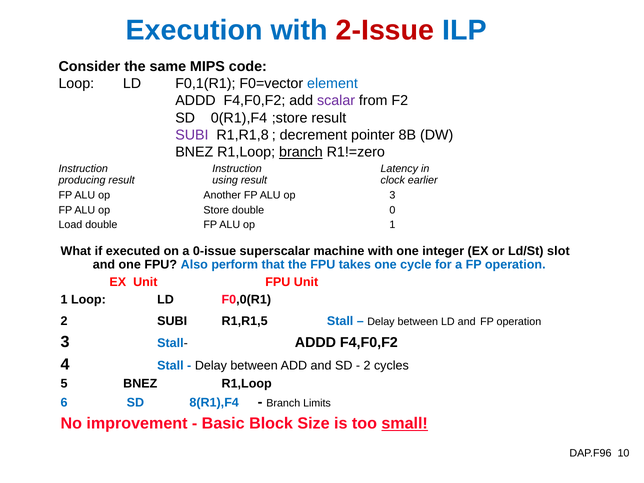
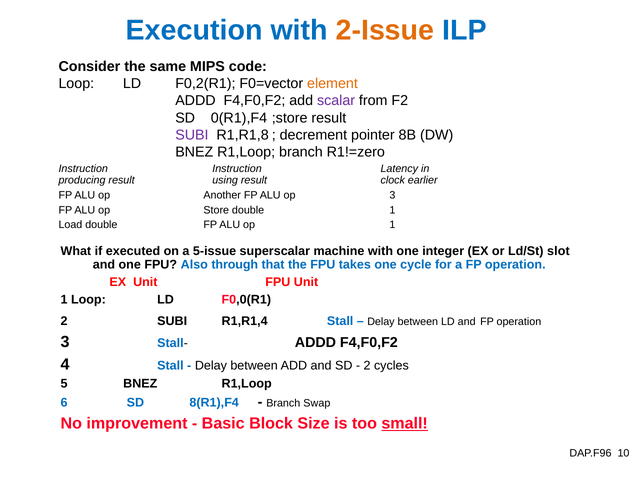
2-Issue colour: red -> orange (385, 30)
F0,1(R1: F0,1(R1 -> F0,2(R1 (205, 84)
element colour: blue -> orange (332, 84)
branch underline: present -> none (301, 152)
double 0: 0 -> 1 (392, 210)
0-issue: 0-issue -> 5-issue (215, 251)
perform: perform -> through (235, 265)
R1,R1,5: R1,R1,5 -> R1,R1,4 (245, 321)
Limits: Limits -> Swap (317, 403)
